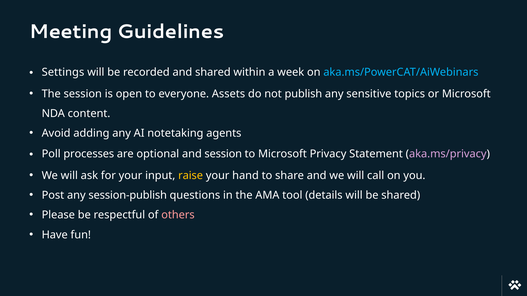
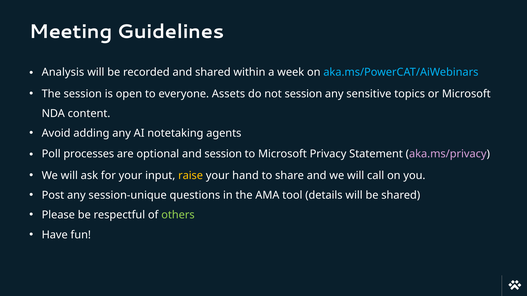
Settings: Settings -> Analysis (63, 72)
not publish: publish -> session (303, 94)
session-publish: session-publish -> session-unique (128, 196)
others colour: pink -> light green (178, 215)
